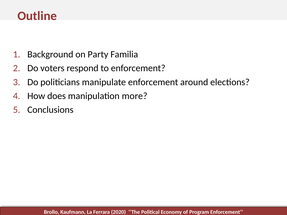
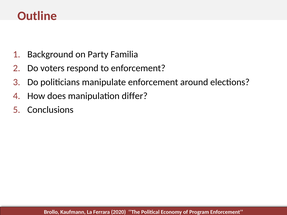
more: more -> differ (135, 96)
